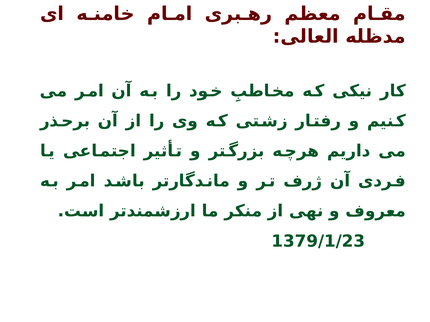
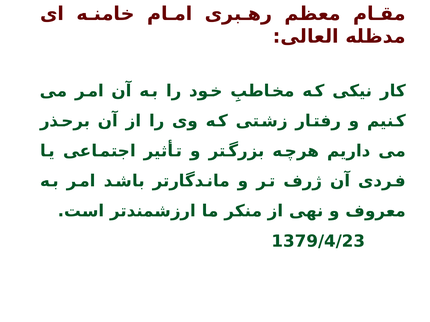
1379/1/23: 1379/1/23 -> 1379/4/23 (318, 242)
